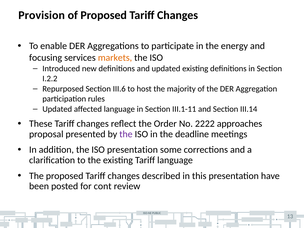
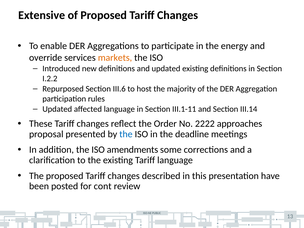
Provision: Provision -> Extensive (42, 15)
focusing: focusing -> override (46, 58)
the colour: purple -> blue (126, 134)
ISO presentation: presentation -> amendments (132, 150)
